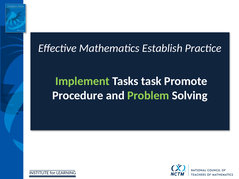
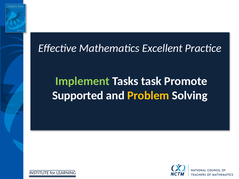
Establish: Establish -> Excellent (162, 48)
Procedure: Procedure -> Supported (78, 96)
Problem colour: light green -> yellow (148, 96)
